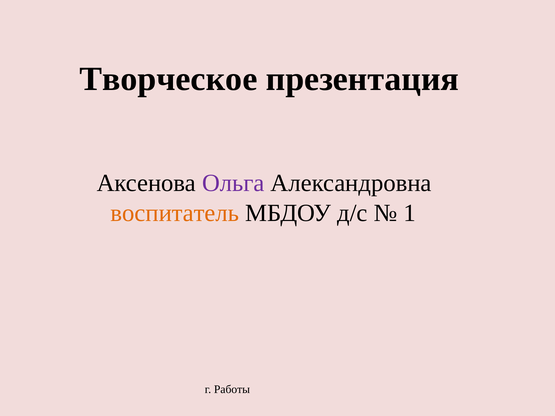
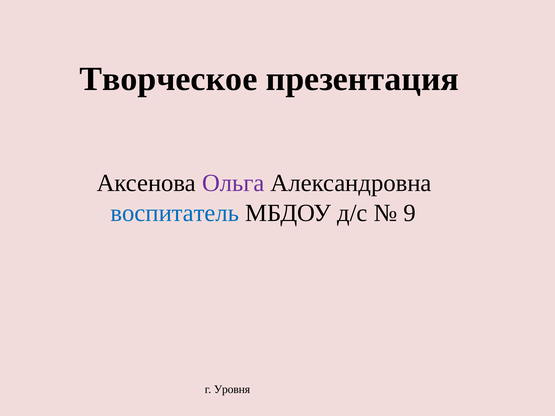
воспитатель colour: orange -> blue (175, 213)
1: 1 -> 9 (410, 213)
Работы: Работы -> Уровня (232, 390)
